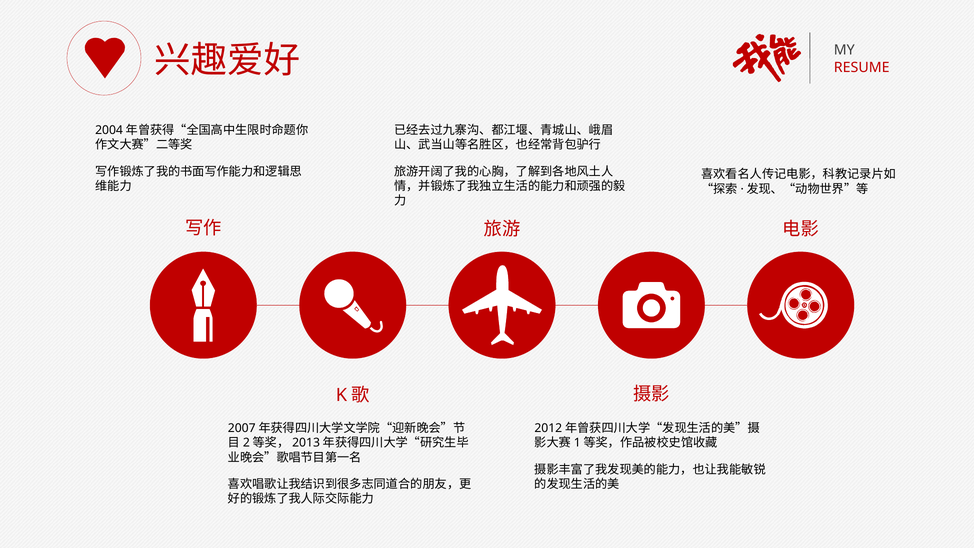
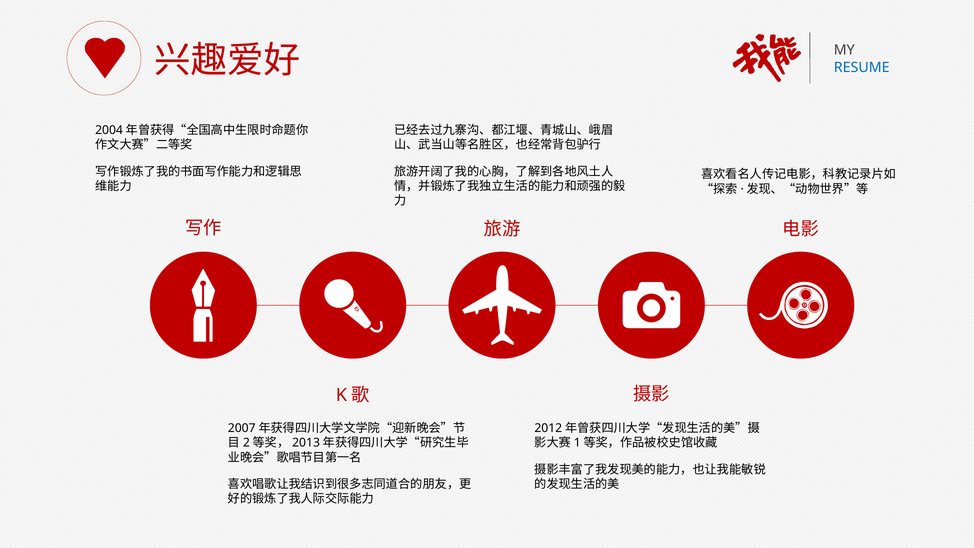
RESUME colour: red -> blue (862, 67)
